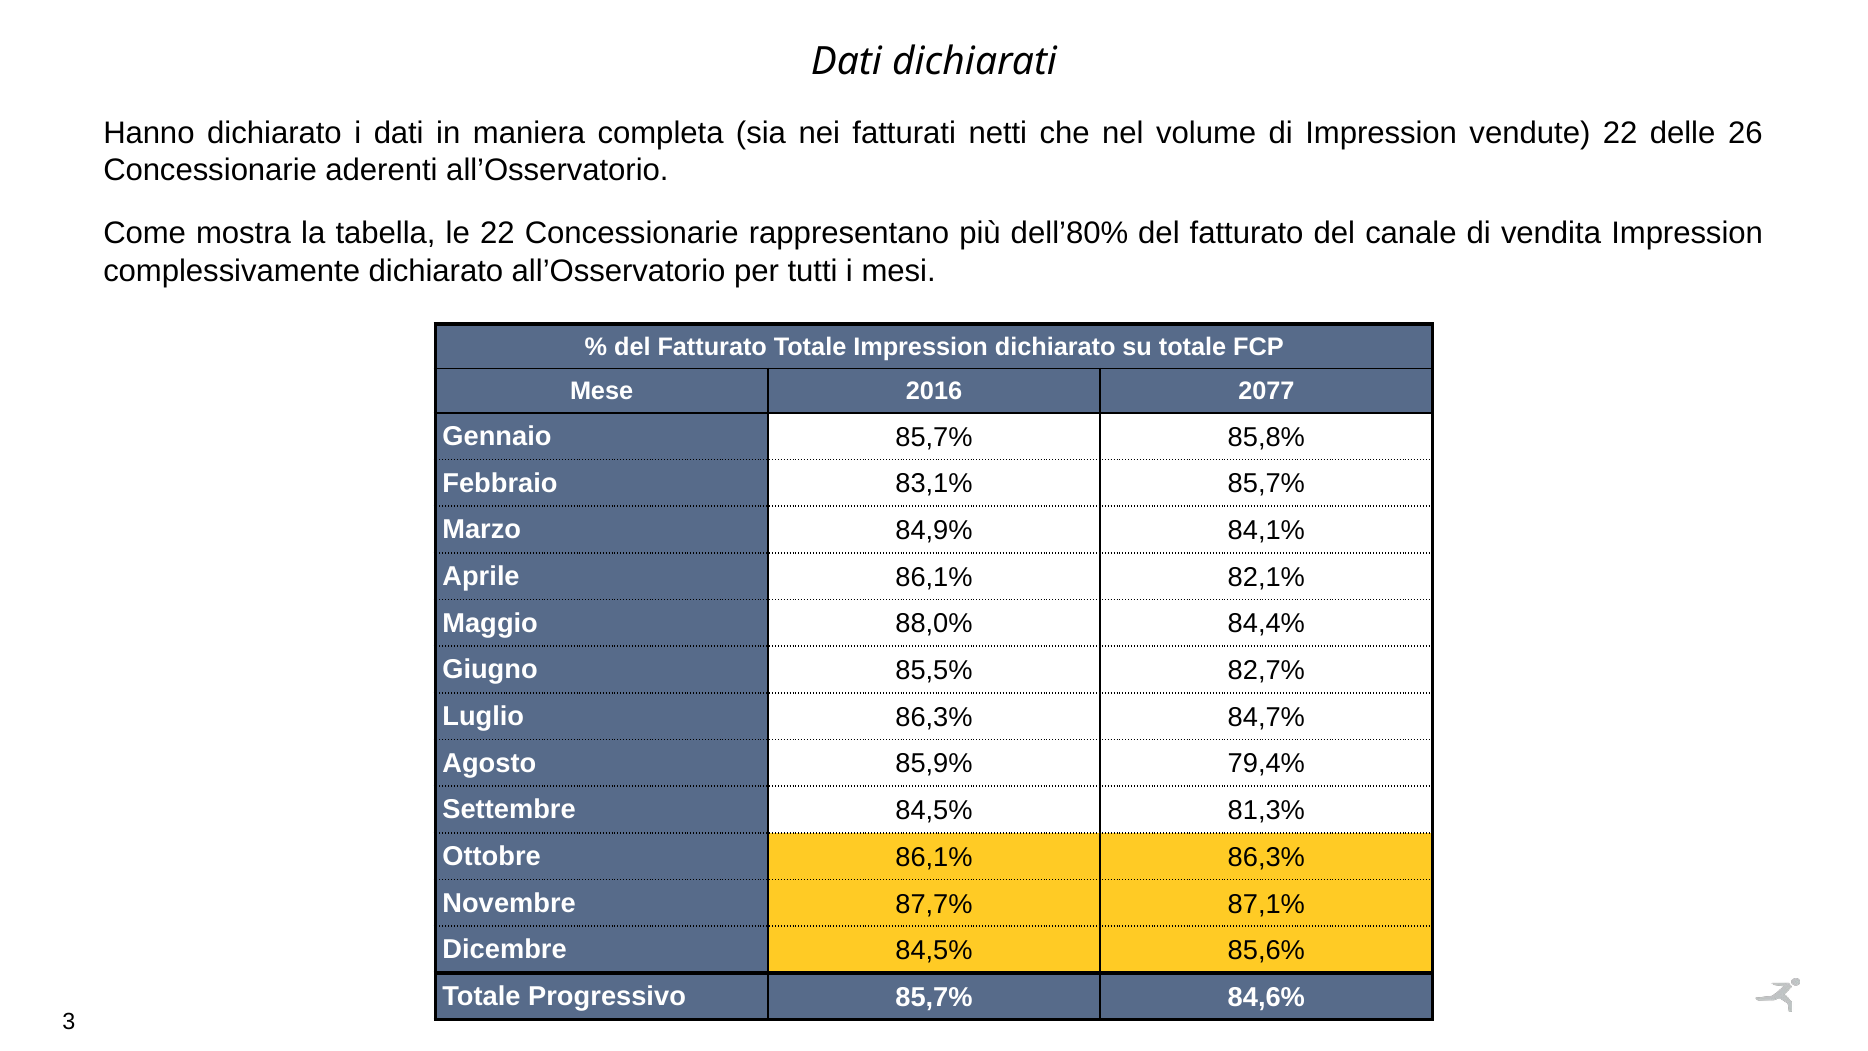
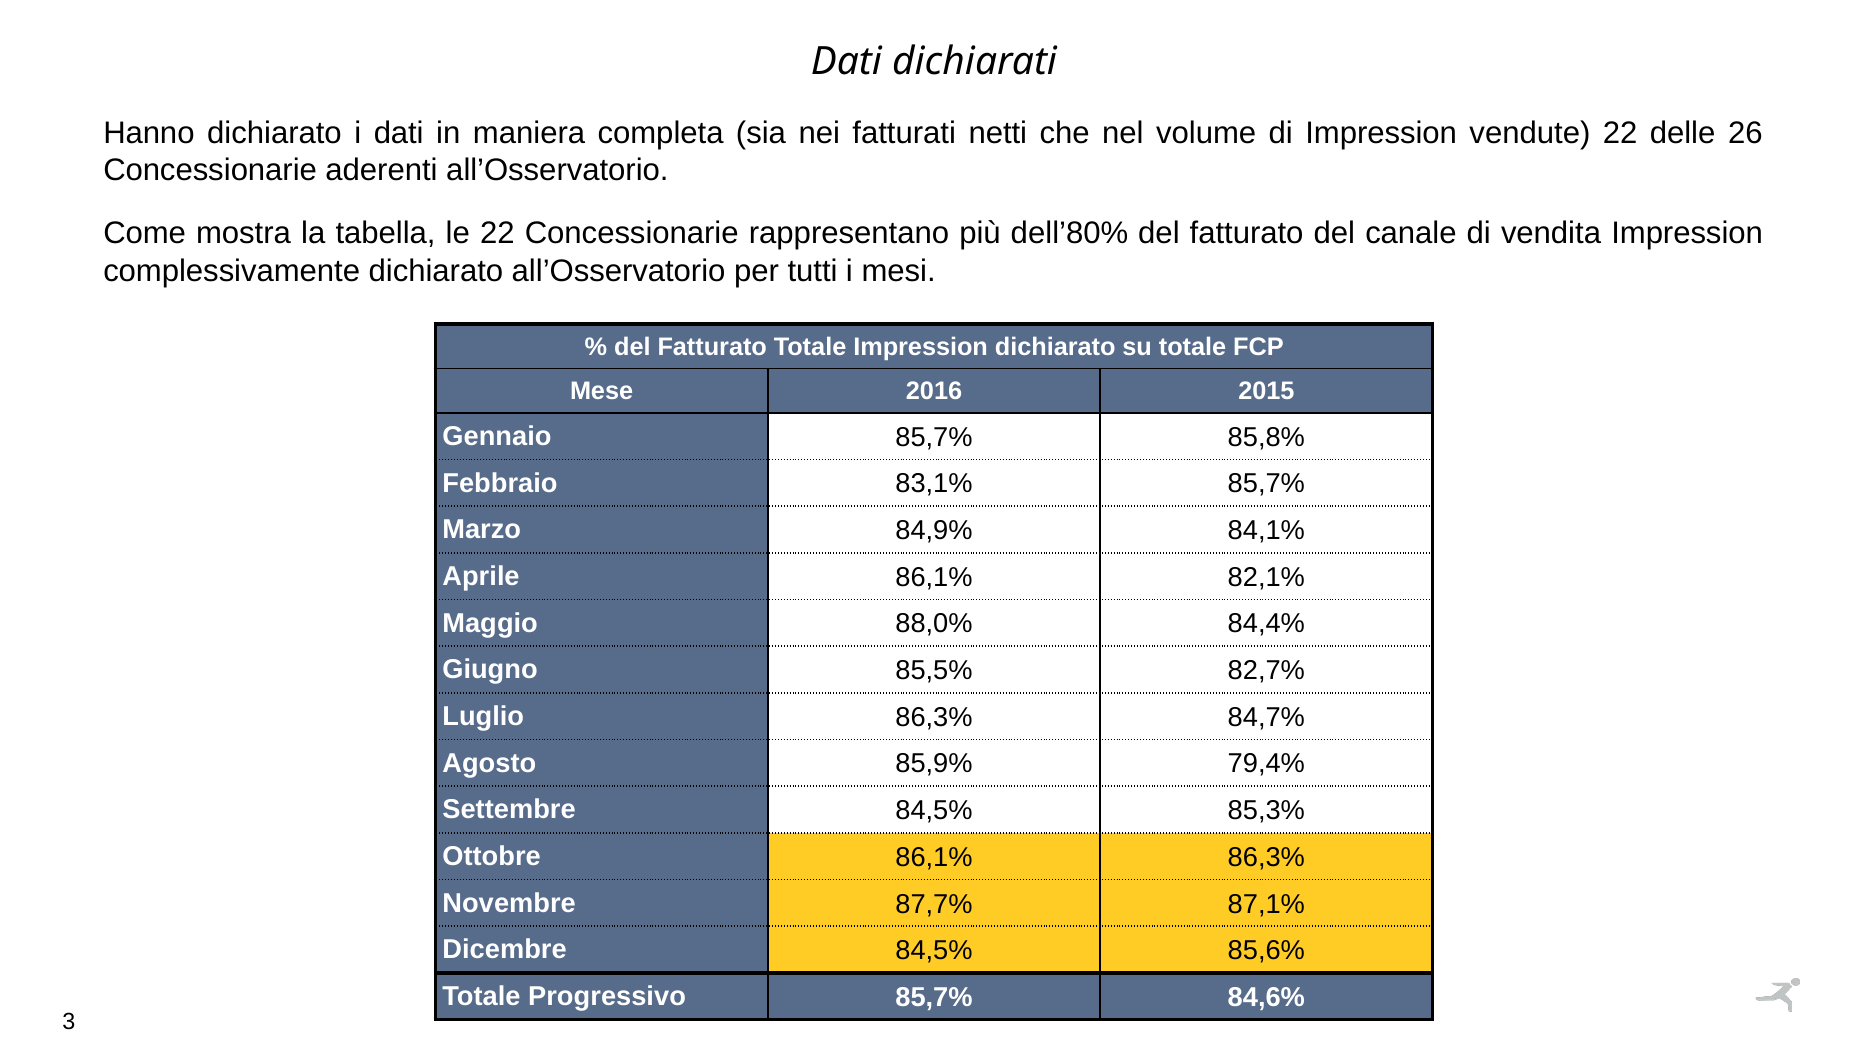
2077: 2077 -> 2015 (1266, 391)
81,3%: 81,3% -> 85,3% (1266, 810)
